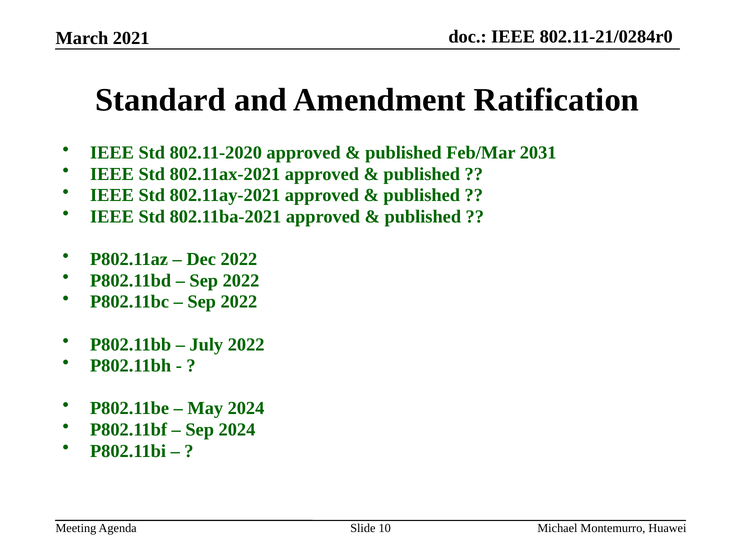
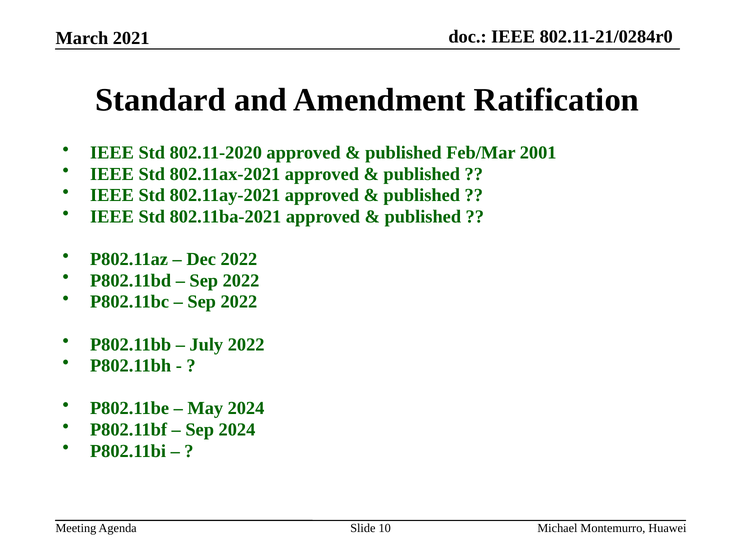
2031: 2031 -> 2001 (538, 153)
